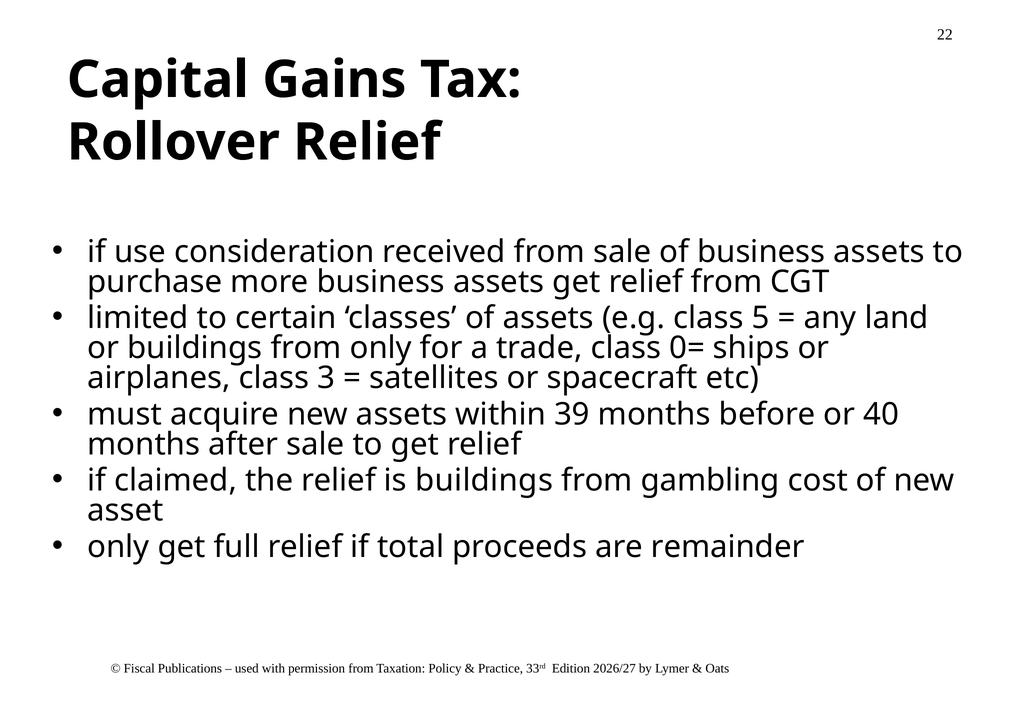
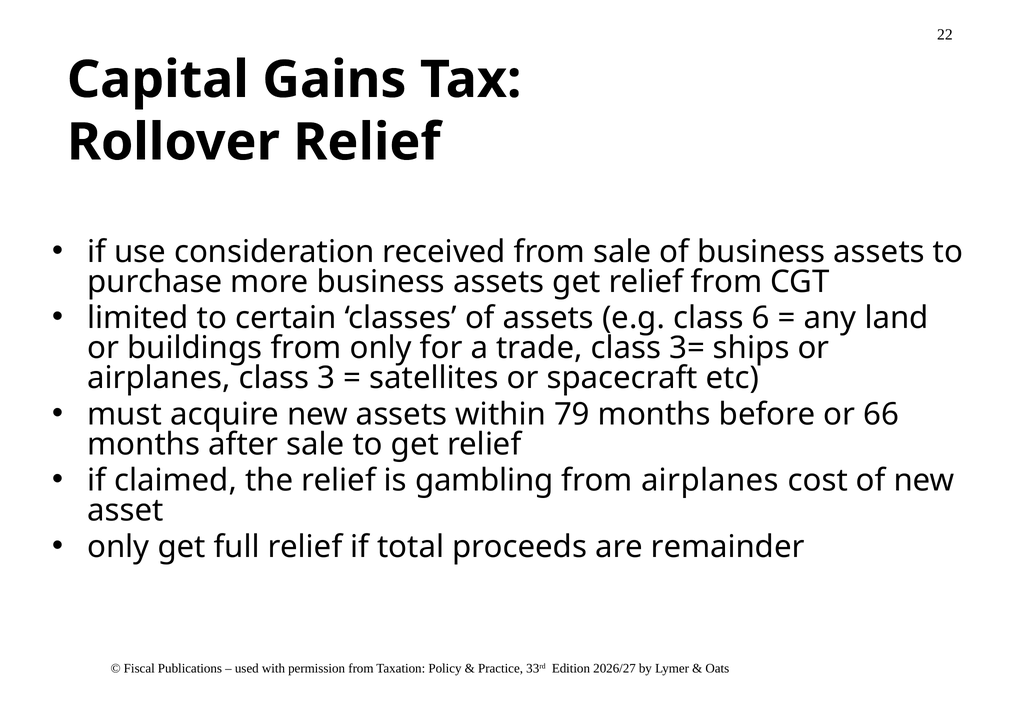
5: 5 -> 6 (761, 318)
0=: 0= -> 3= (687, 348)
39: 39 -> 79 (572, 414)
40: 40 -> 66 (881, 414)
is buildings: buildings -> gambling (484, 480)
from gambling: gambling -> airplanes (710, 480)
